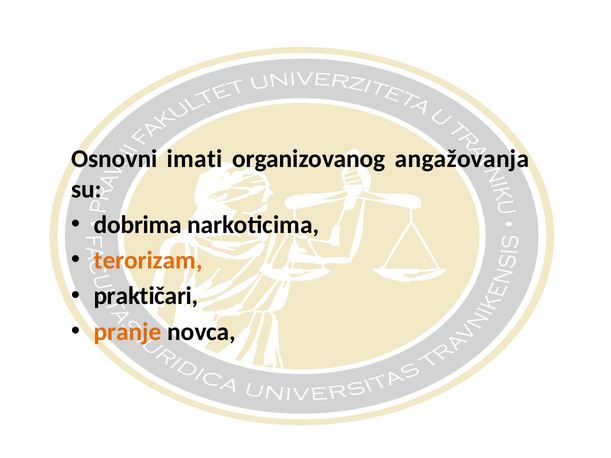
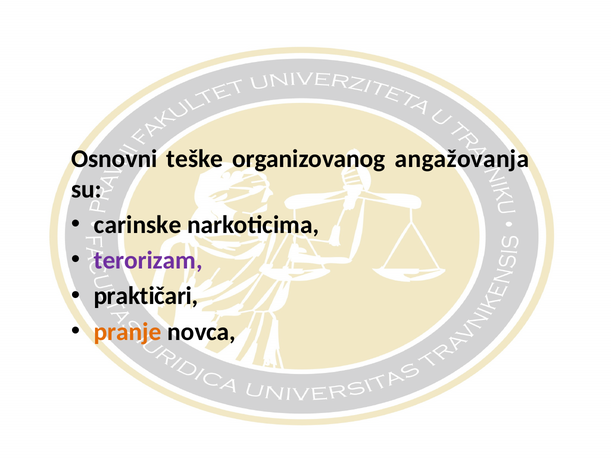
imati: imati -> teške (195, 159)
dobrima: dobrima -> carinske (138, 225)
terorizam colour: orange -> purple (148, 261)
